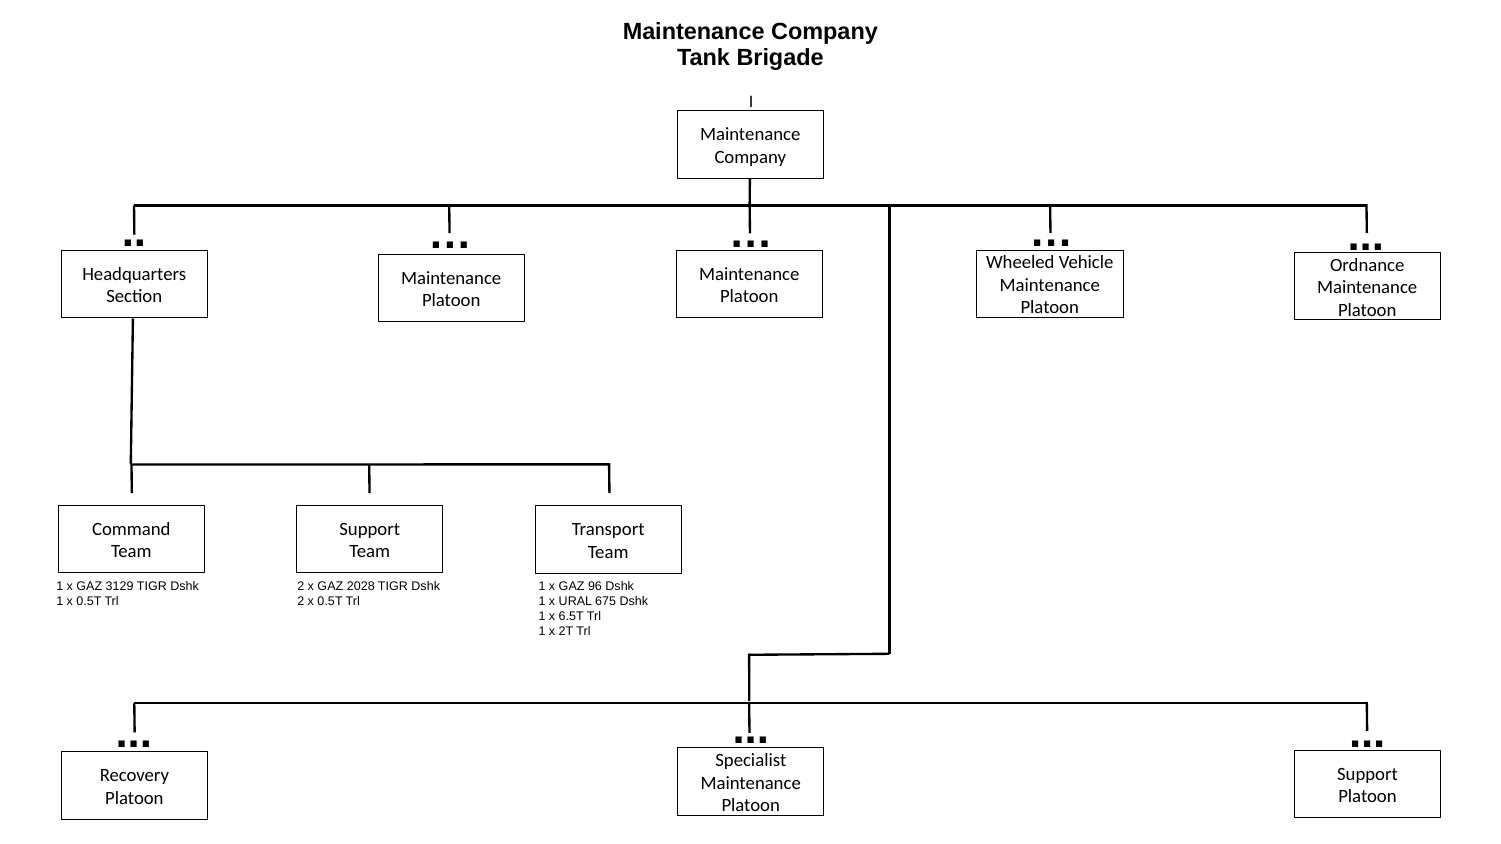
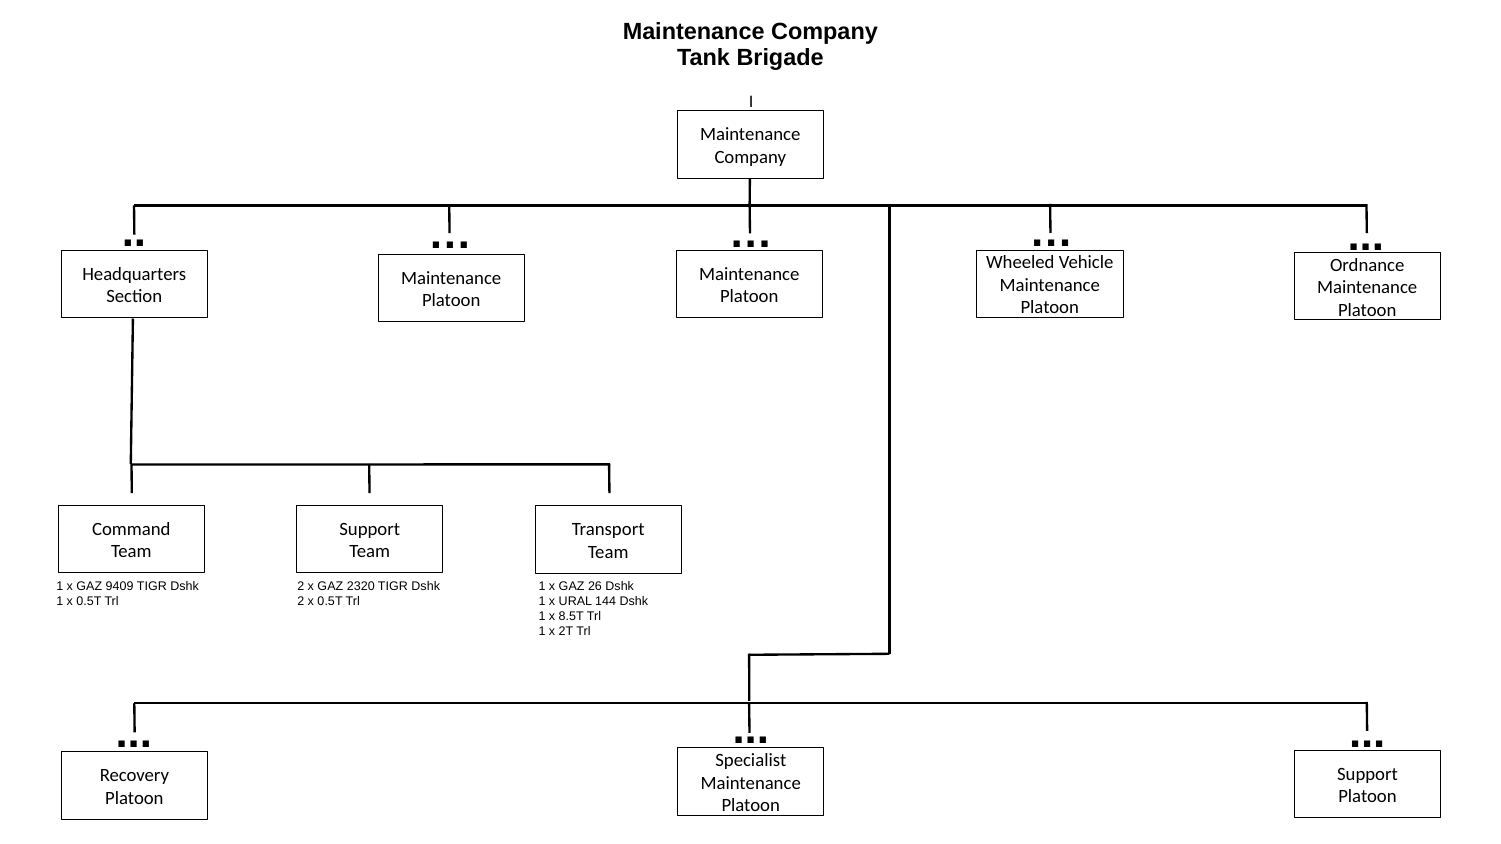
3129: 3129 -> 9409 (120, 587)
2028: 2028 -> 2320 (361, 587)
96: 96 -> 26 (595, 587)
675: 675 -> 144 (606, 602)
6.5T: 6.5T -> 8.5T (571, 617)
